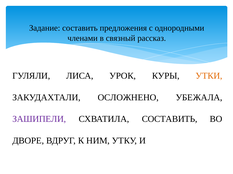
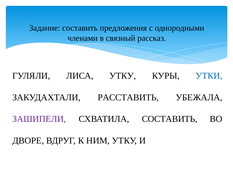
ЛИСА УРОК: УРОК -> УТКУ (123, 76)
УТКИ colour: orange -> blue (209, 76)
ОСЛОЖНЕНО: ОСЛОЖНЕНО -> РАССТАВИТЬ (128, 98)
